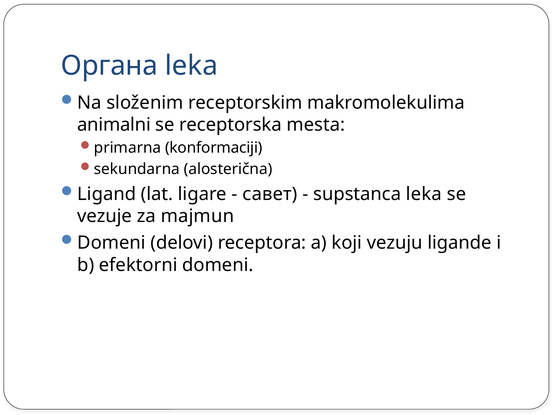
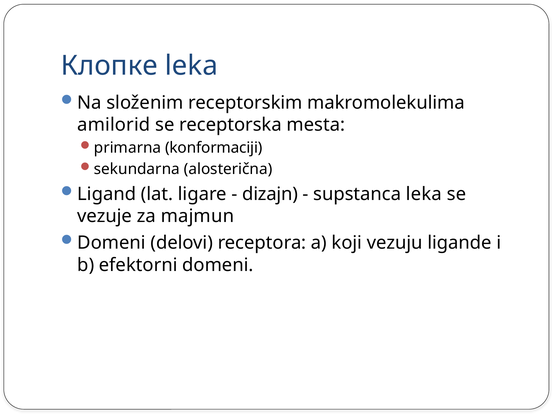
Органа: Органа -> Клопке (109, 66)
animalni: animalni -> amilorid (114, 125)
савет: савет -> dizajn (270, 194)
